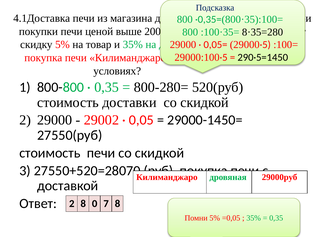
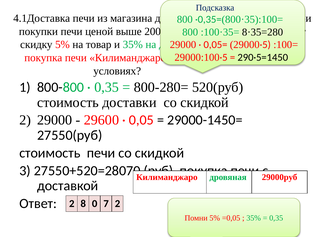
29002: 29002 -> 29600 (101, 120)
7 8: 8 -> 2 (118, 204)
